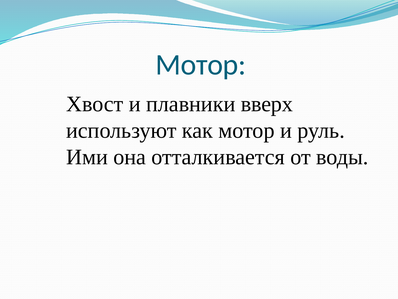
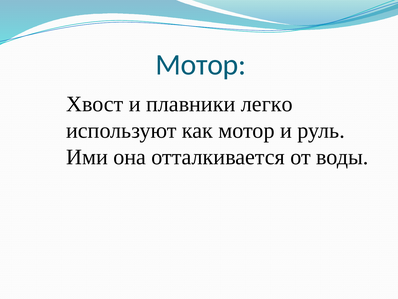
вверх: вверх -> легко (267, 104)
